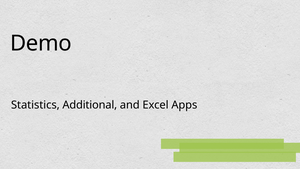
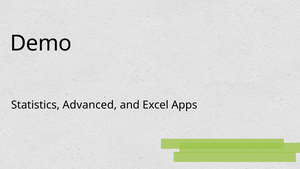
Additional: Additional -> Advanced (90, 105)
